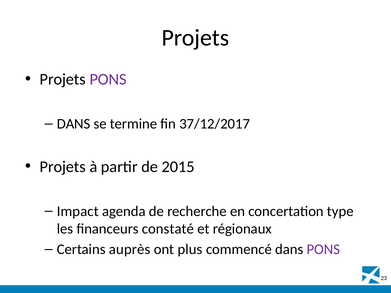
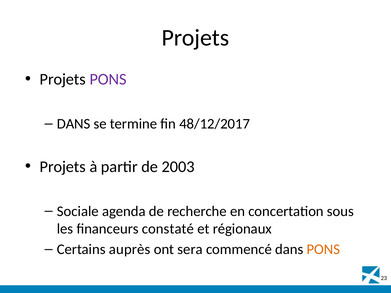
37/12/2017: 37/12/2017 -> 48/12/2017 (215, 124)
2015: 2015 -> 2003 (178, 167)
Impact: Impact -> Sociale (78, 211)
type: type -> sous (340, 211)
plus: plus -> sera (190, 250)
PONS colour: purple -> orange (323, 250)
